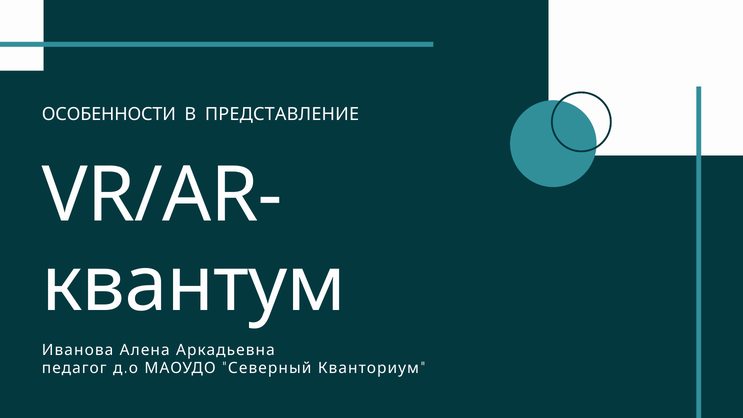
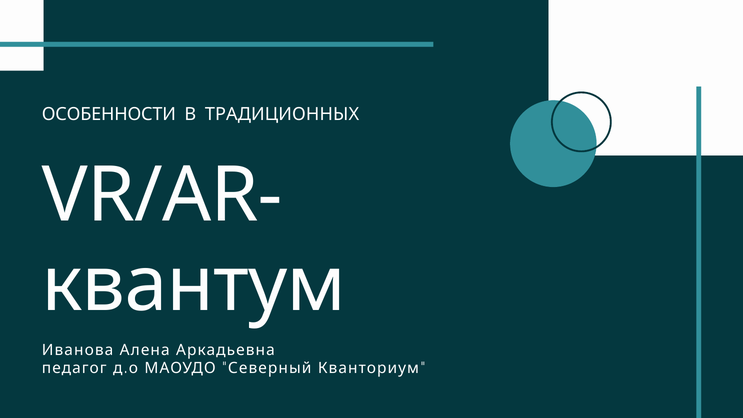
ПРЕДСТАВЛЕНИЕ: ПРЕДСТАВЛЕНИЕ -> ТРАДИЦИОННЫХ (282, 114)
